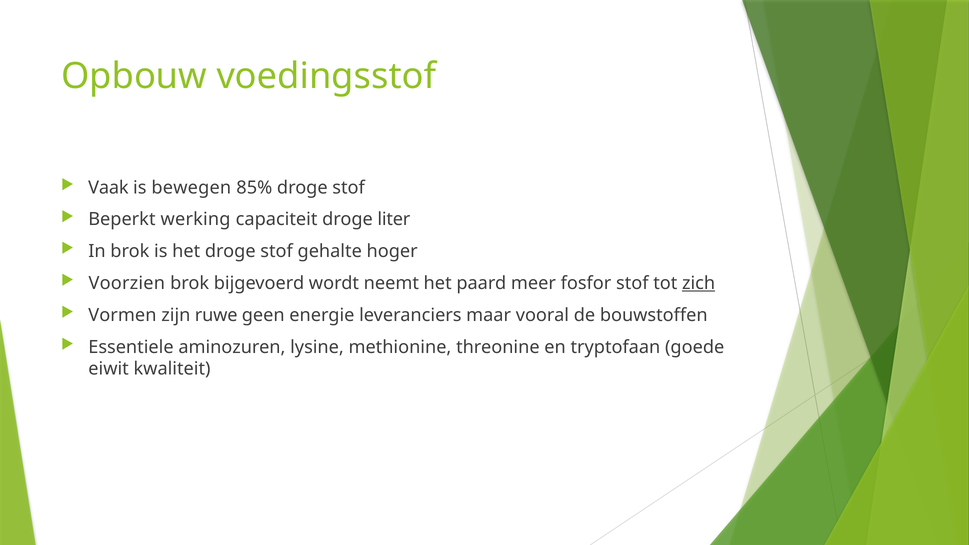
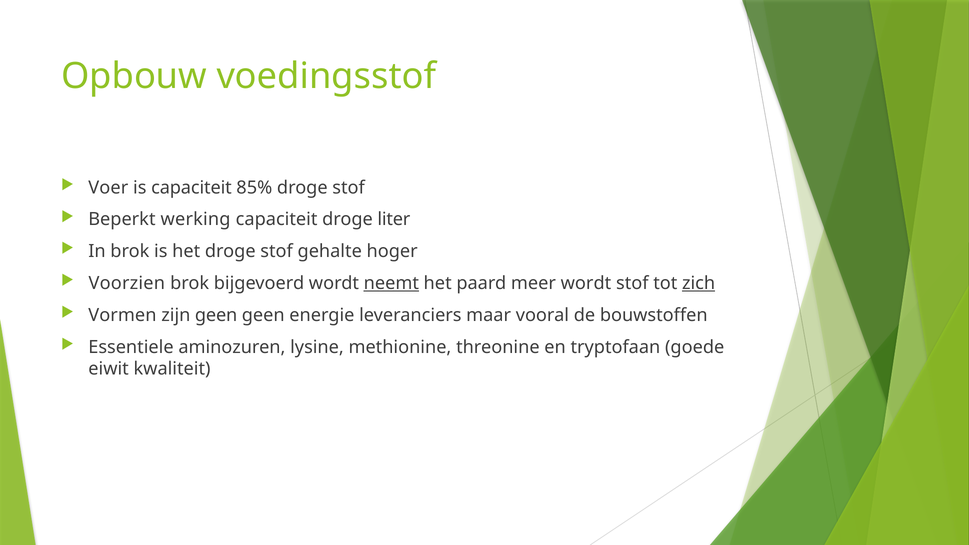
Vaak: Vaak -> Voer (108, 188)
is bewegen: bewegen -> capaciteit (191, 188)
neemt underline: none -> present (391, 283)
meer fosfor: fosfor -> wordt (586, 283)
zijn ruwe: ruwe -> geen (216, 315)
